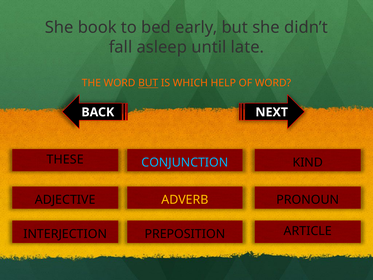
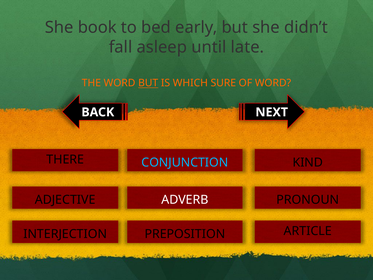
HELP: HELP -> SURE (223, 83)
THESE: THESE -> THERE (65, 159)
ADVERB colour: yellow -> white (185, 200)
